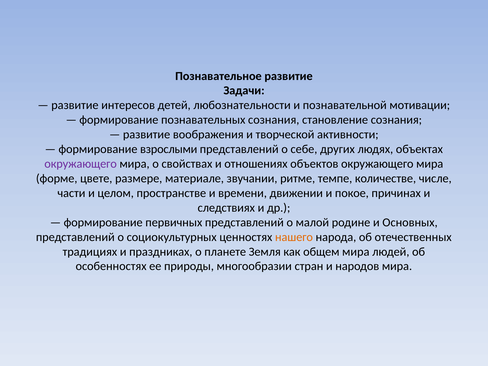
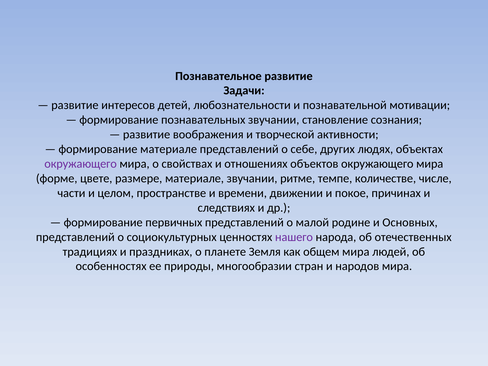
познавательных сознания: сознания -> звучании (274, 120)
формирование взрослыми: взрослыми -> материале (169, 149)
нашего colour: orange -> purple (294, 237)
